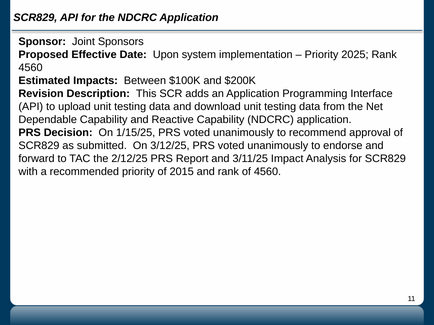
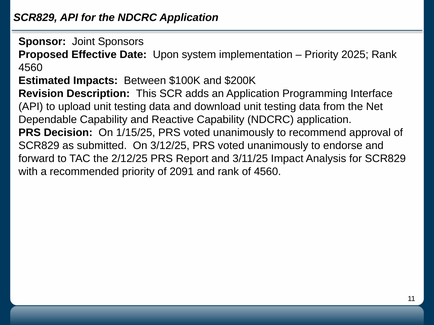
2015: 2015 -> 2091 (182, 172)
